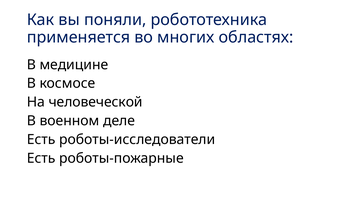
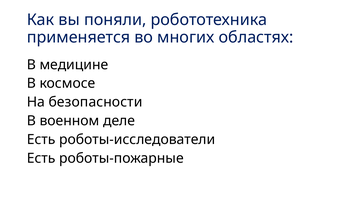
человеческой: человеческой -> безопасности (96, 102)
